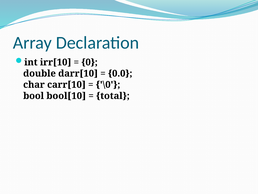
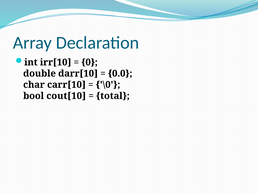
bool[10: bool[10 -> cout[10 (66, 96)
